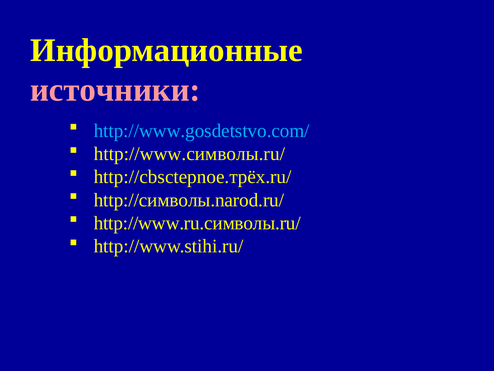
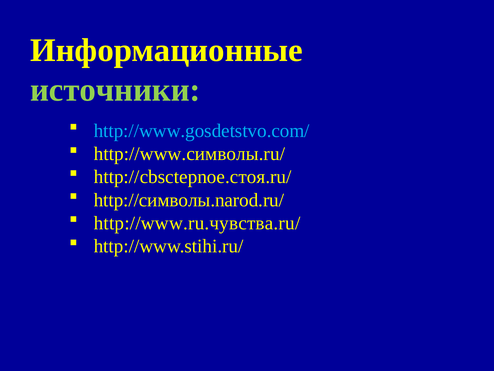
источники colour: pink -> light green (115, 90)
http://cbsctepnoe.трёх.ru/: http://cbsctepnoe.трёх.ru/ -> http://cbsctepnoe.стоя.ru/ (193, 177)
http://www.ru.символы.ru/: http://www.ru.символы.ru/ -> http://www.ru.чувства.ru/ (197, 223)
